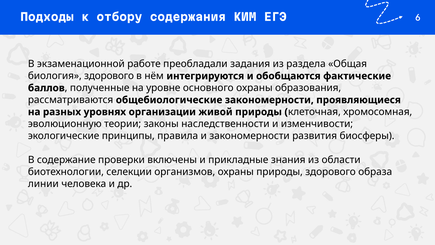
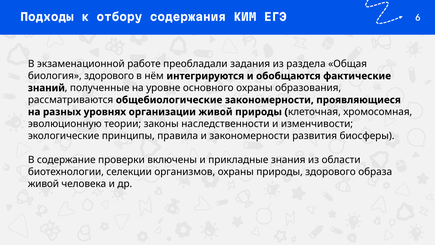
баллов: баллов -> знаний (46, 88)
линии: линии -> живой (43, 184)
